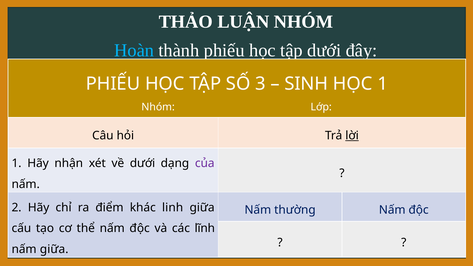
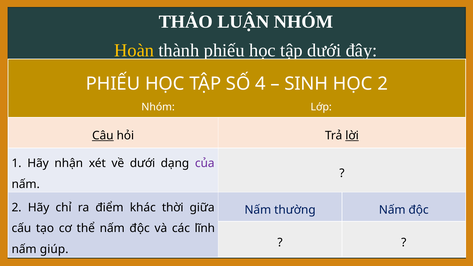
Hoàn colour: light blue -> yellow (134, 50)
3: 3 -> 4 (260, 84)
HỌC 1: 1 -> 2 (383, 84)
Câu underline: none -> present (103, 136)
linh: linh -> thời (173, 208)
nấm giữa: giữa -> giúp (54, 249)
